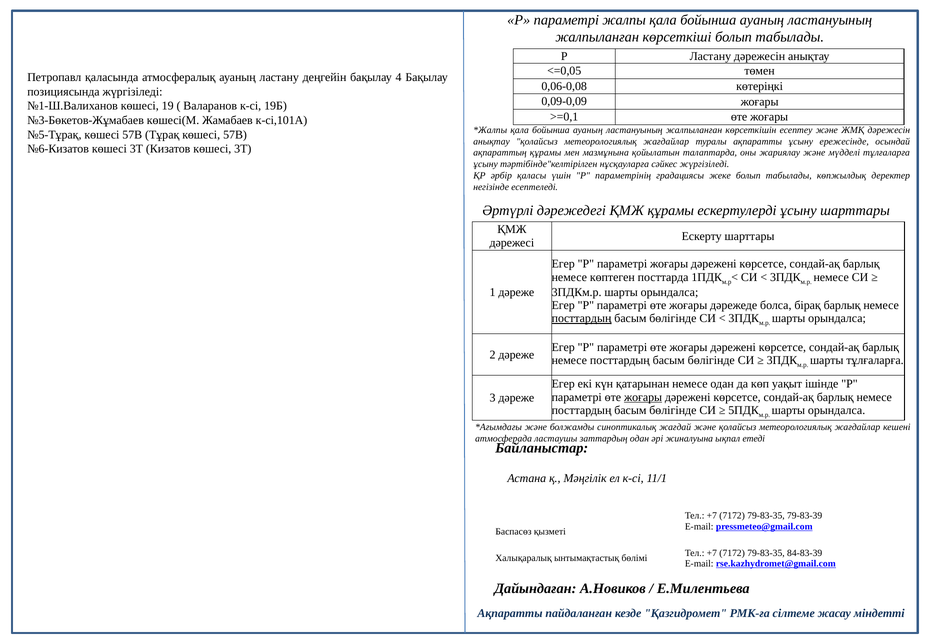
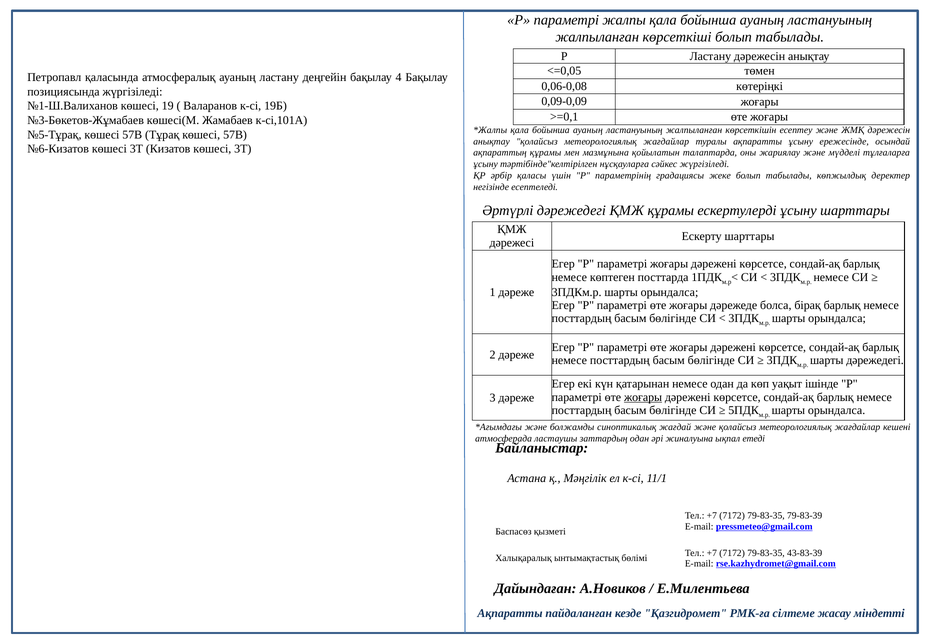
посттардың underline: present -> none (582, 318)
шарты тұлғаларға: тұлғаларға -> дәрежедегі (875, 360)
84-83-39: 84-83-39 -> 43-83-39 (805, 553)
